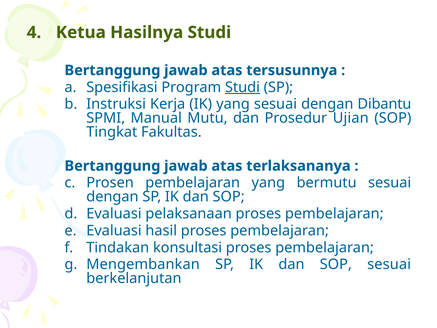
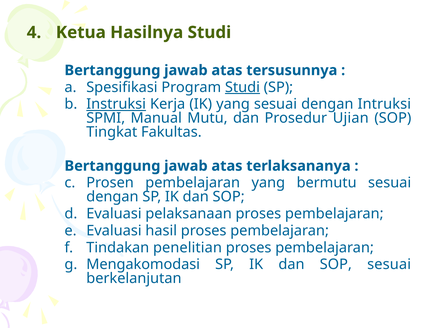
Instruksi underline: none -> present (116, 104)
Dibantu: Dibantu -> Intruksi (384, 104)
konsultasi: konsultasi -> penelitian (187, 247)
Mengembankan: Mengembankan -> Mengakomodasi (143, 264)
